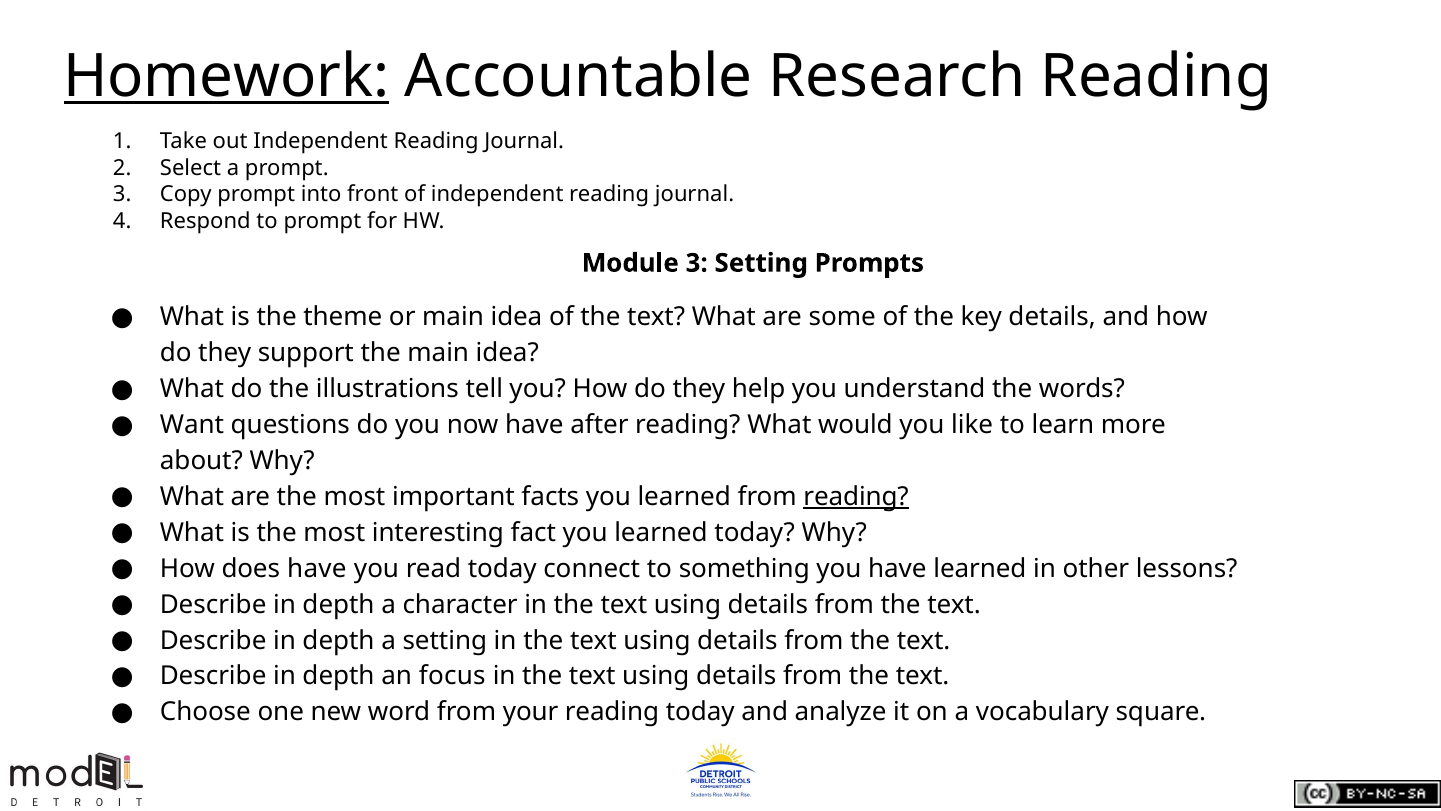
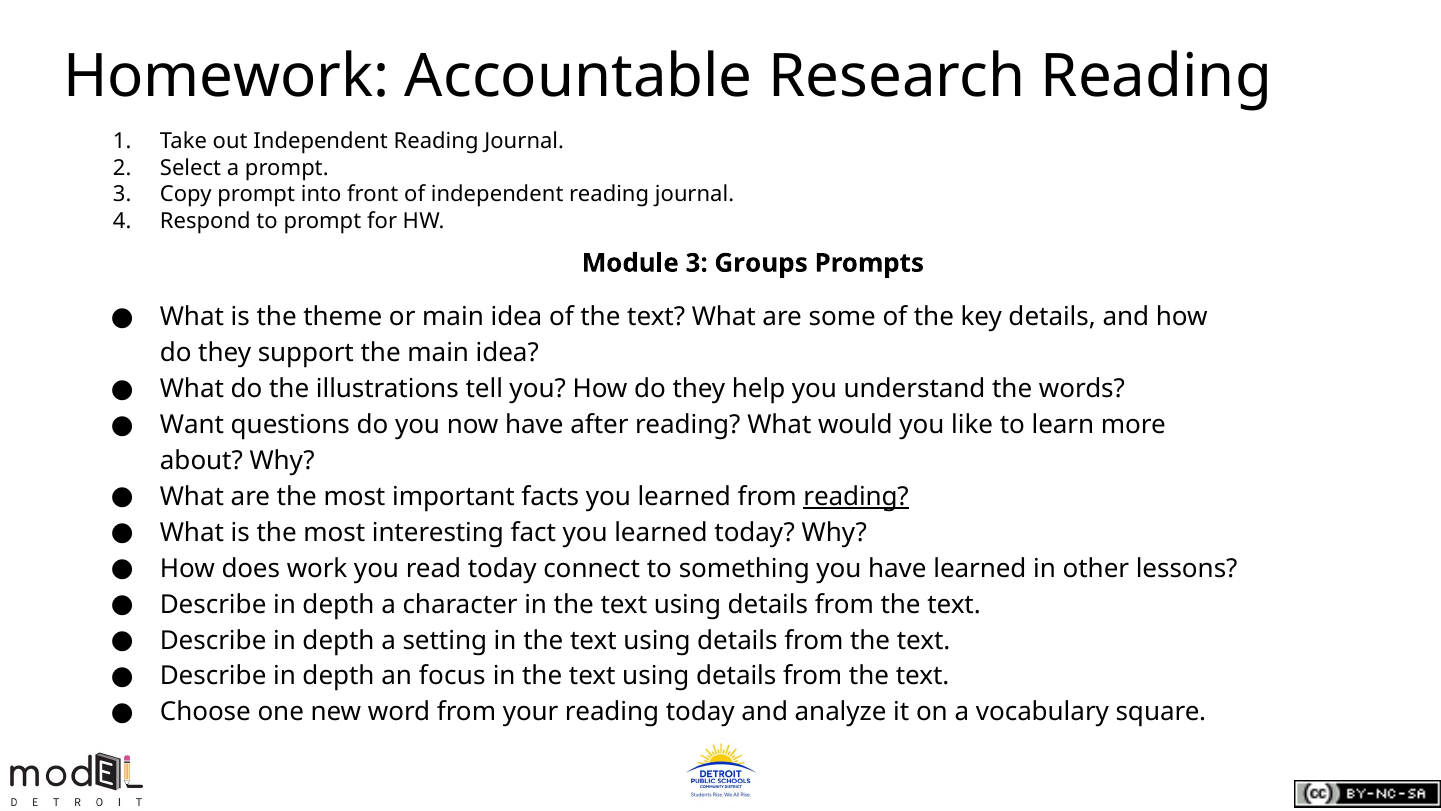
Homework underline: present -> none (226, 77)
3 Setting: Setting -> Groups (761, 263)
does have: have -> work (317, 568)
